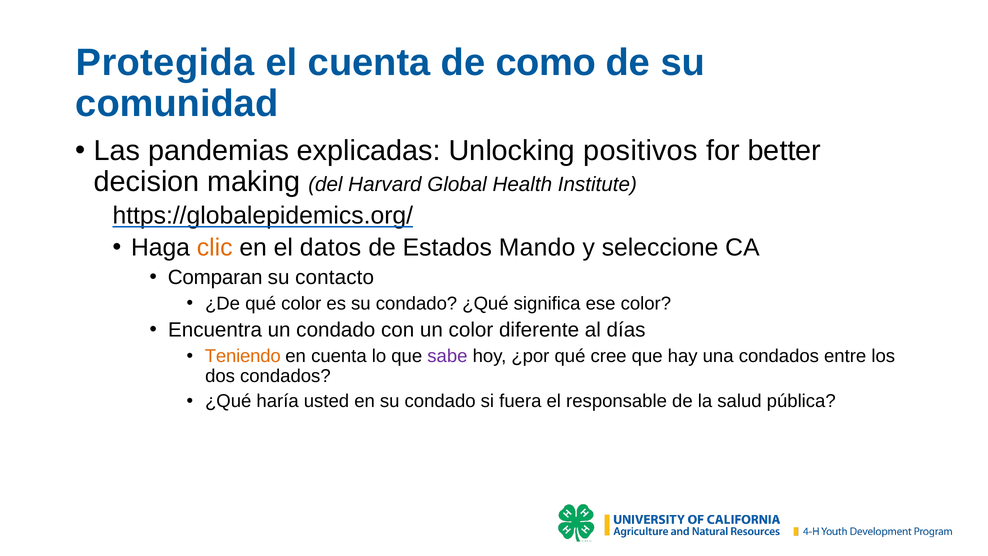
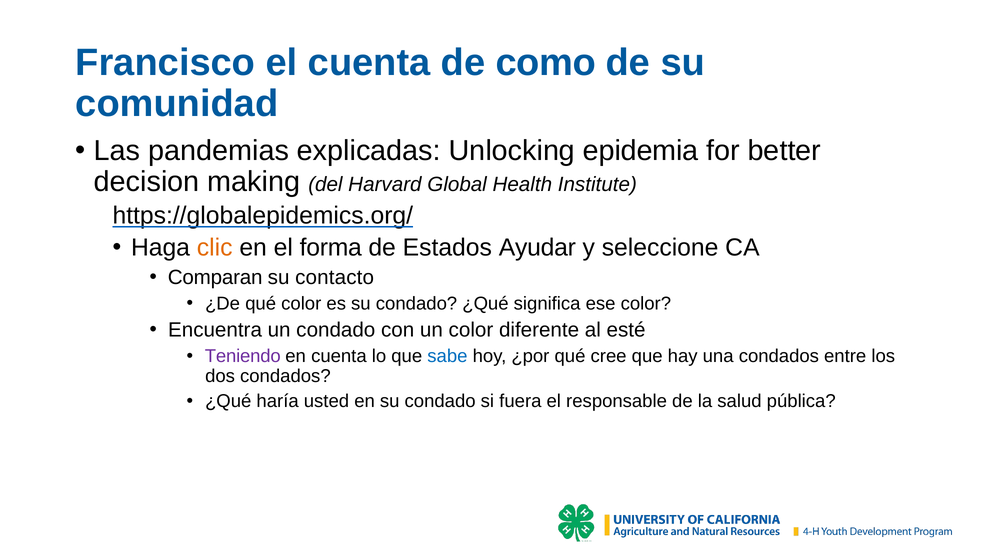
Protegida: Protegida -> Francisco (165, 62)
positivos: positivos -> epidemia (641, 151)
datos: datos -> forma (331, 248)
Mando: Mando -> Ayudar (537, 248)
días: días -> esté (626, 330)
Teniendo colour: orange -> purple (243, 356)
sabe colour: purple -> blue (447, 356)
